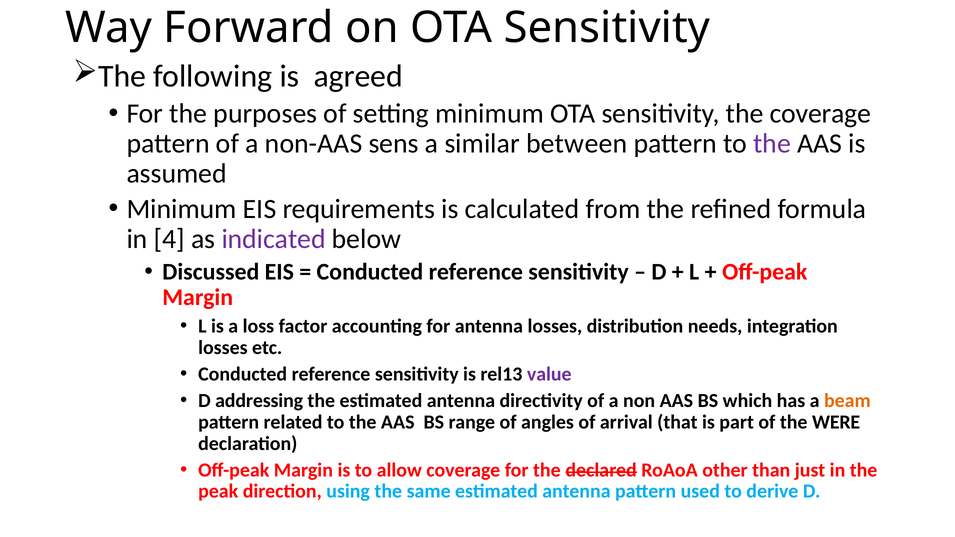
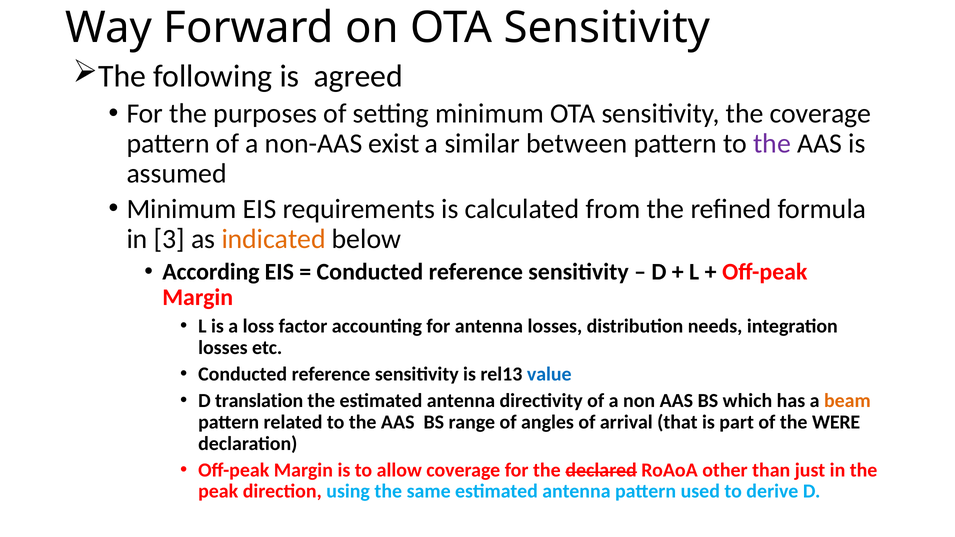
sens: sens -> exist (394, 144)
4: 4 -> 3 (169, 239)
indicated colour: purple -> orange (274, 239)
Discussed: Discussed -> According (211, 272)
value colour: purple -> blue (549, 374)
addressing: addressing -> translation (259, 401)
